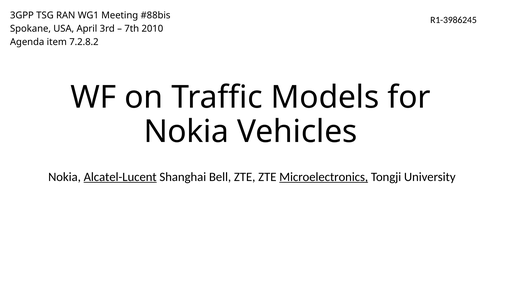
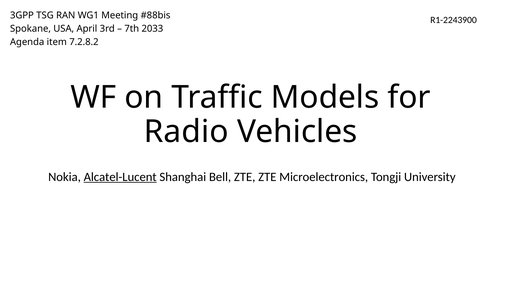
R1-3986245: R1-3986245 -> R1-2243900 (454, 20)
2010: 2010 -> 2033 (152, 29)
Nokia: Nokia -> Radio (186, 132)
Microelectronics underline: present -> none (324, 177)
